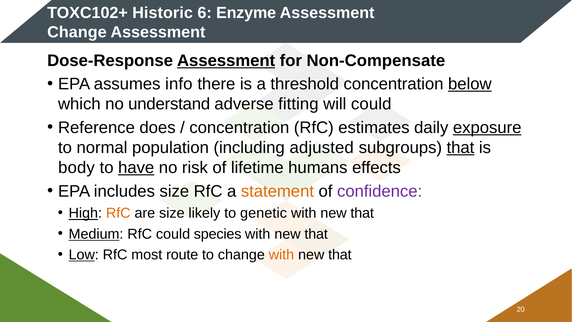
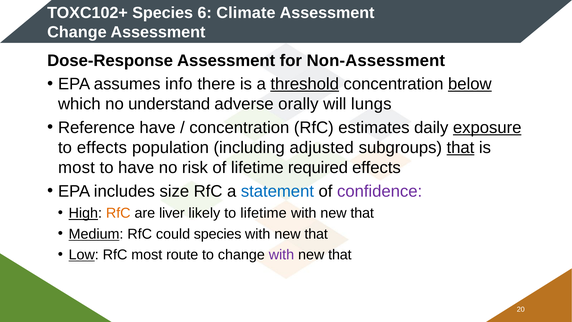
TOXC102+ Historic: Historic -> Species (163, 13)
Enzyme: Enzyme -> Climate (246, 13)
Assessment underline: present -> none (226, 60)
Non-Compensate: Non-Compensate -> Non-Assessment (376, 60)
threshold underline: none -> present (305, 84)
fitting: fitting -> orally (298, 104)
will could: could -> lungs (371, 104)
Reference does: does -> have (158, 128)
to normal: normal -> effects (102, 148)
body: body -> most (76, 168)
have underline: present -> none (136, 168)
humans: humans -> required (318, 168)
statement colour: orange -> blue (277, 191)
are size: size -> liver (172, 213)
to genetic: genetic -> lifetime (264, 213)
with colour: orange -> purple (281, 255)
